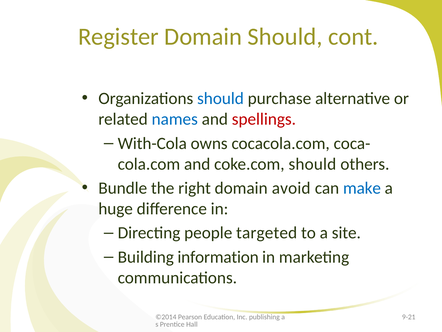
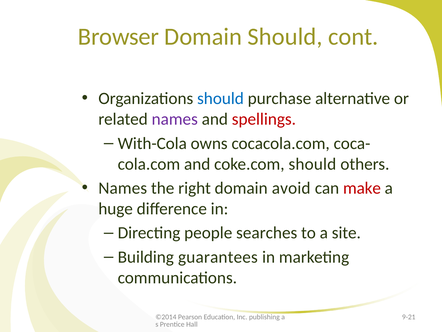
Register: Register -> Browser (119, 37)
names colour: blue -> purple (175, 119)
Bundle: Bundle -> Names (123, 188)
make colour: blue -> red (362, 188)
targeted: targeted -> searches (267, 233)
information: information -> guarantees (218, 257)
